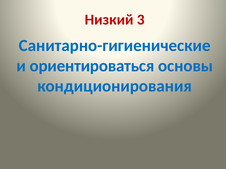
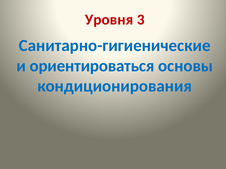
Низкий: Низкий -> Уровня (109, 20)
